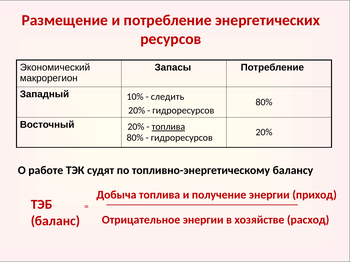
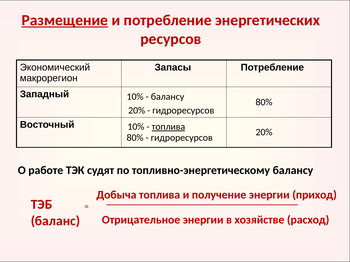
Размещение underline: none -> present (65, 20)
следить: следить -> балансу (168, 97)
20%: 20% -> 10% (136, 127)
